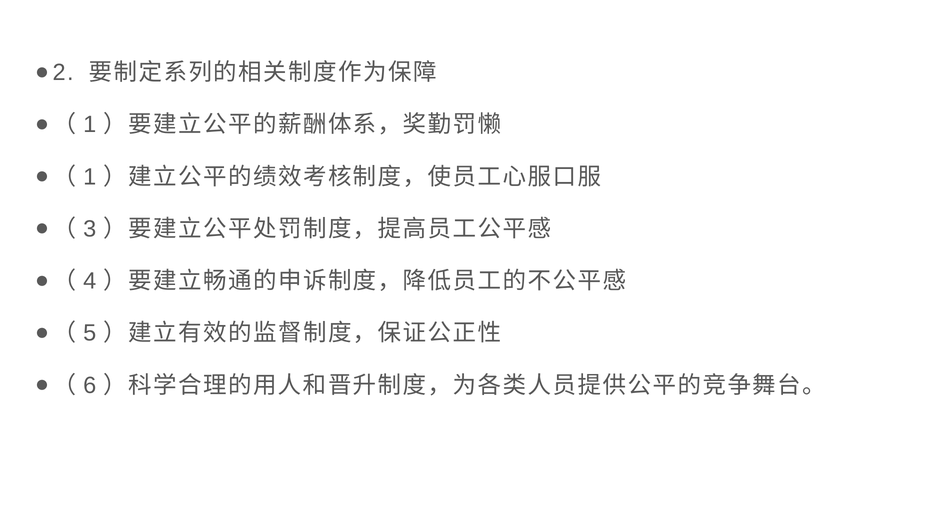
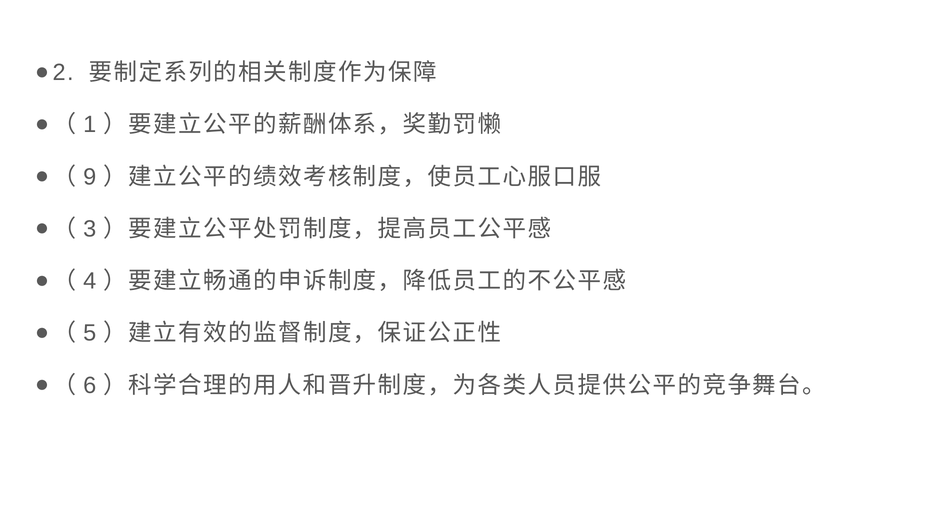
1: 1 -> 9 (90, 177)
